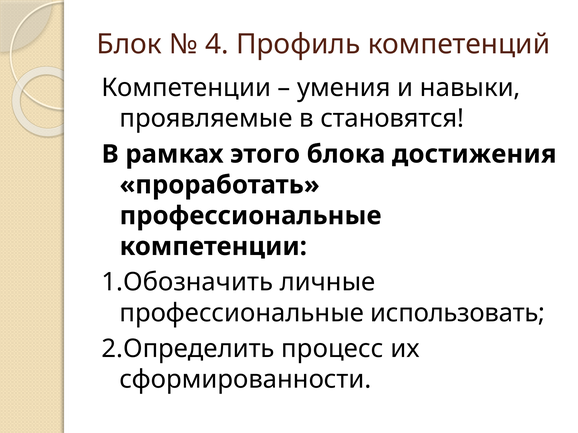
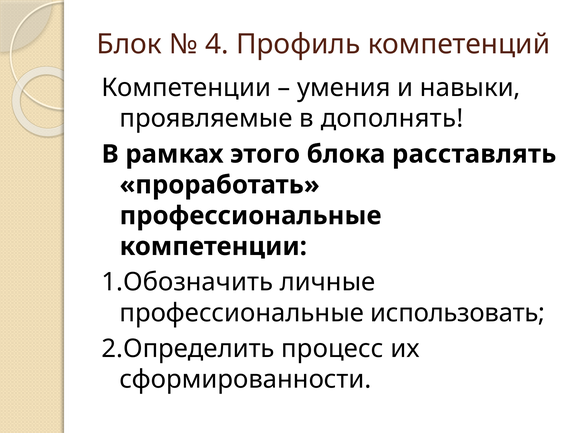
становятся: становятся -> дополнять (392, 119)
достижения: достижения -> расставлять (474, 154)
